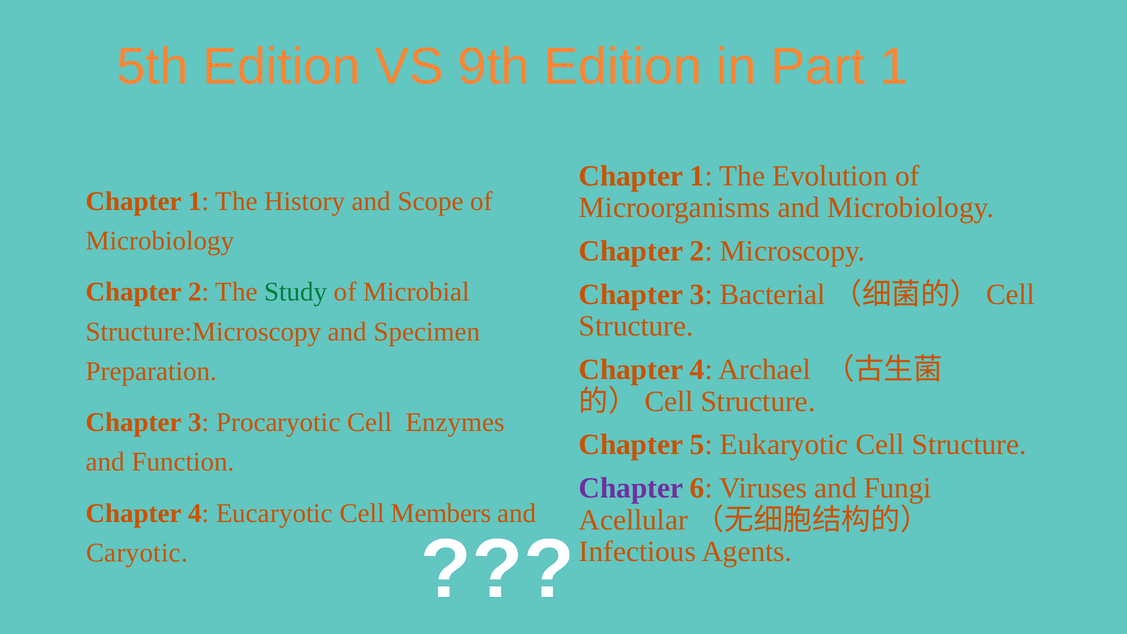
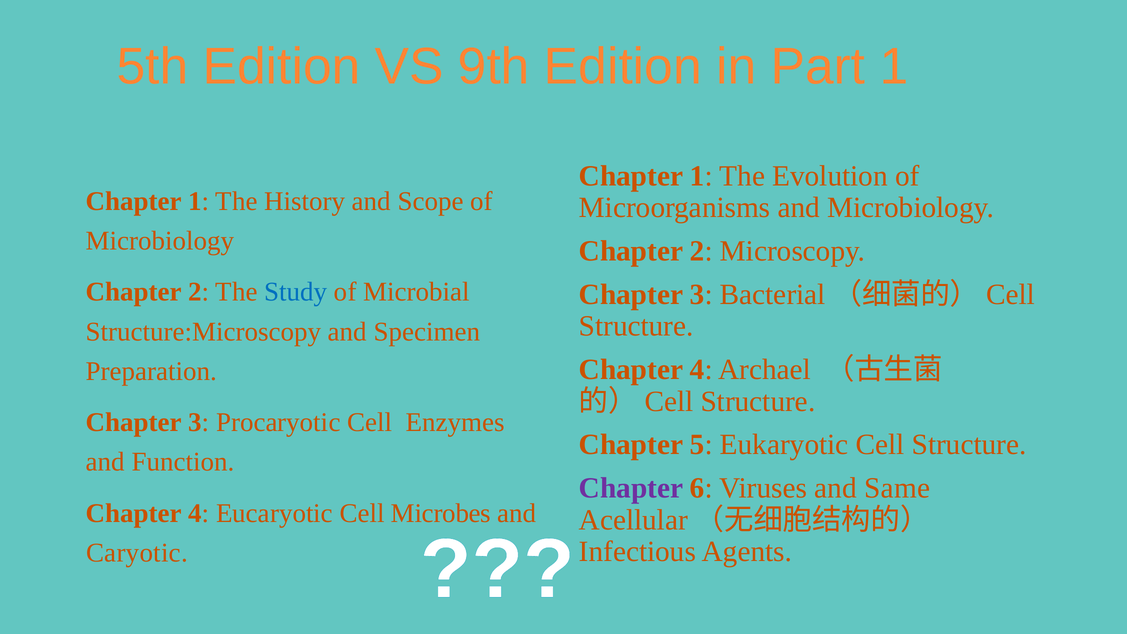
Study colour: green -> blue (296, 292)
Fungi: Fungi -> Same (897, 488)
Members: Members -> Microbes (441, 513)
